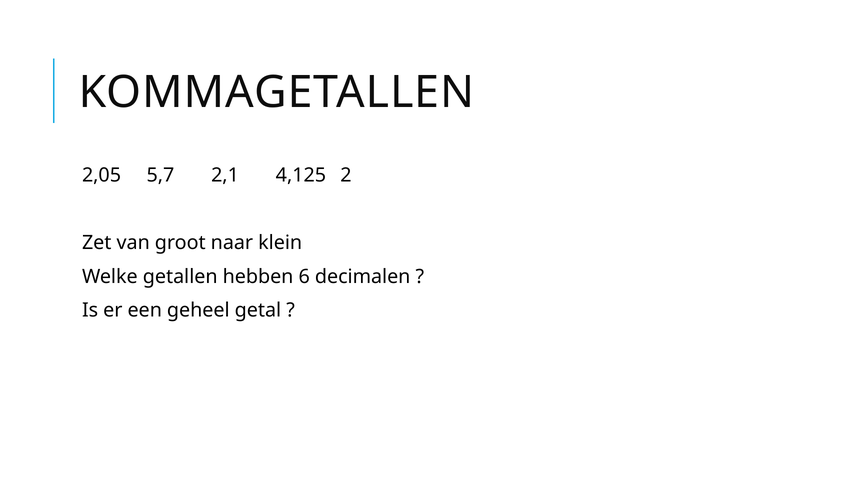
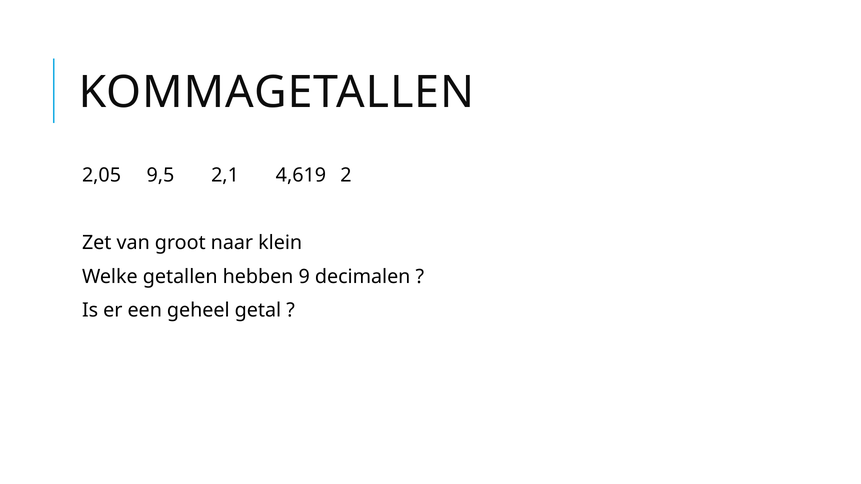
5,7: 5,7 -> 9,5 (160, 175)
4,125: 4,125 -> 4,619 (301, 175)
6: 6 -> 9 (304, 277)
